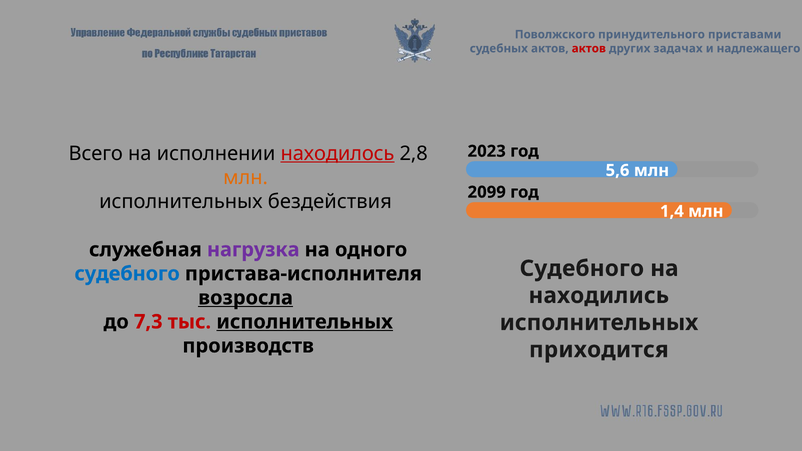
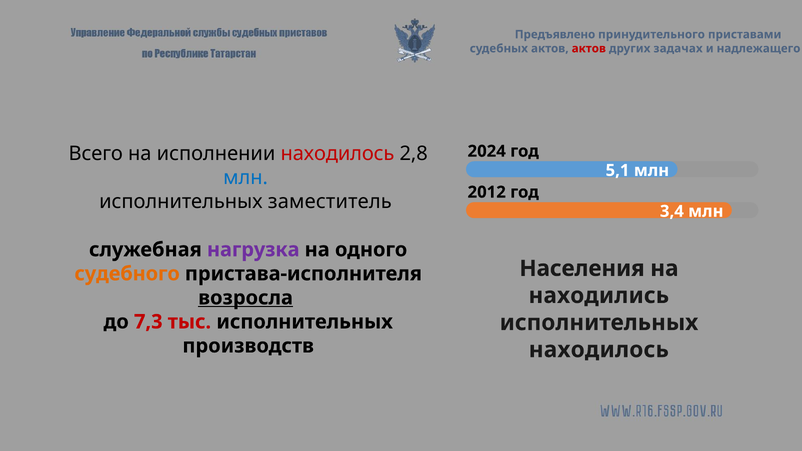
Поволжского: Поволжского -> Предъявлено (555, 34)
находилось underline: present -> none (338, 153)
2023: 2023 -> 2024 (487, 151)
5,6: 5,6 -> 5,1 (618, 170)
млн colour: orange -> blue (246, 178)
2099: 2099 -> 2012 (487, 192)
бездействия: бездействия -> заместитель (330, 202)
1,4: 1,4 -> 3,4 (672, 211)
Судебного: Судебного -> Населения (582, 269)
судебного colour: blue -> orange (127, 274)
исполнительных underline: present -> none (305, 322)
приходится: приходится -> находилось (599, 350)
